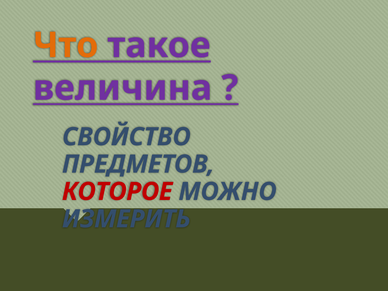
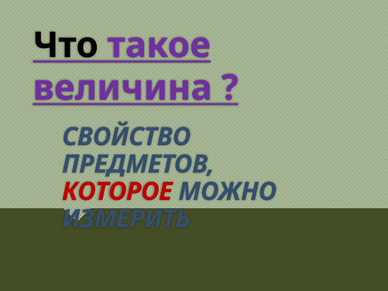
Что colour: orange -> black (66, 45)
